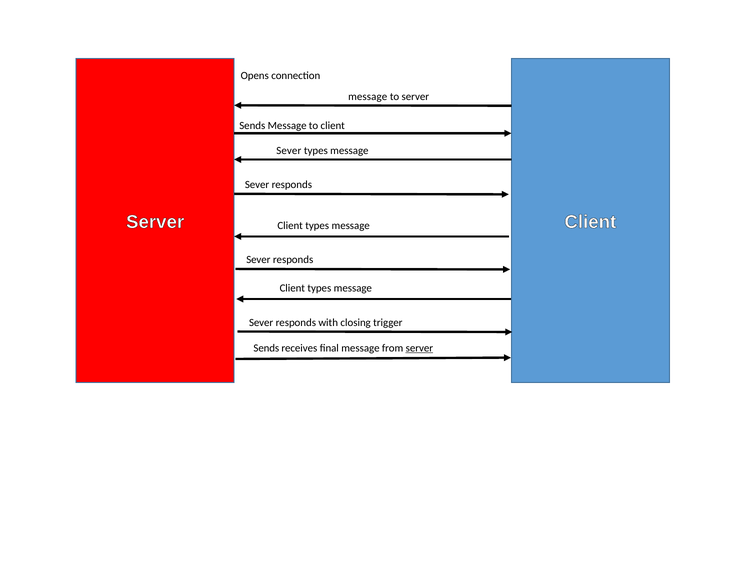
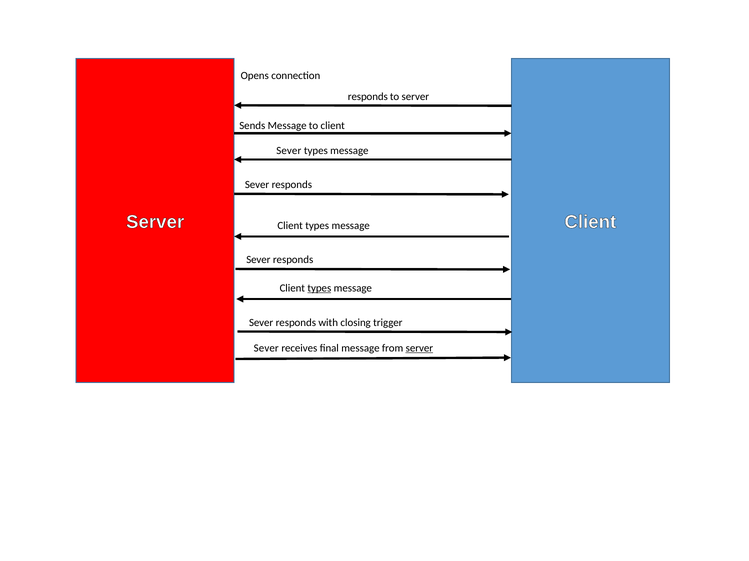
message: message -> responds (368, 97)
types underline: none -> present (319, 289)
Sends: Sends -> Sever (266, 349)
